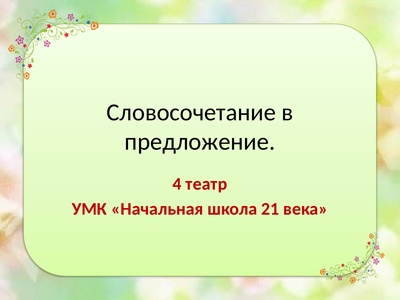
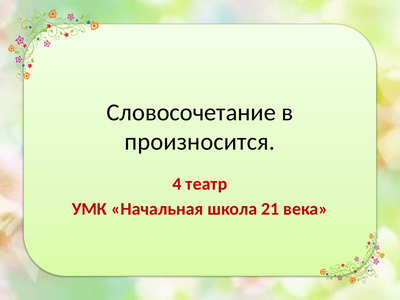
предложение: предложение -> произносится (200, 142)
